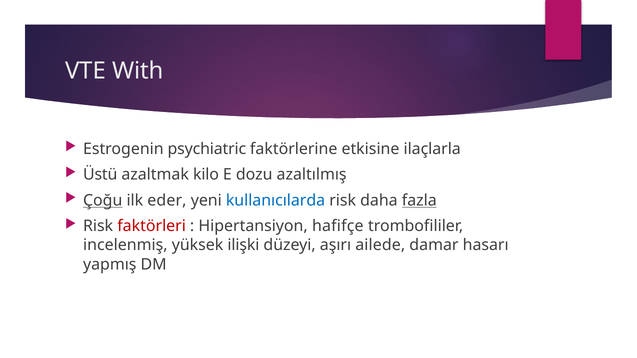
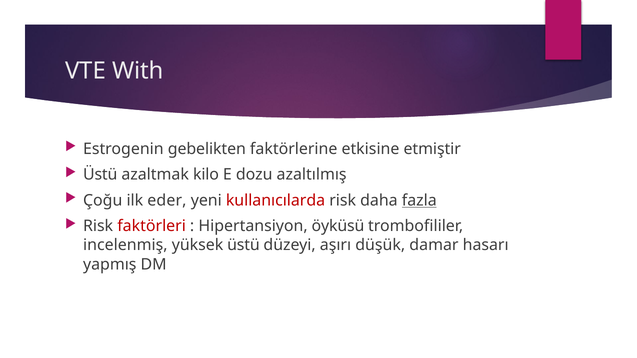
psychiatric: psychiatric -> gebelikten (207, 149)
ilaçlarla: ilaçlarla -> etmiştir (432, 149)
Çoğu underline: present -> none (103, 201)
kullanıcılarda colour: blue -> red (275, 201)
hafifçe: hafifçe -> öyküsü (338, 226)
yüksek ilişki: ilişki -> üstü (243, 245)
ailede: ailede -> düşük (380, 245)
